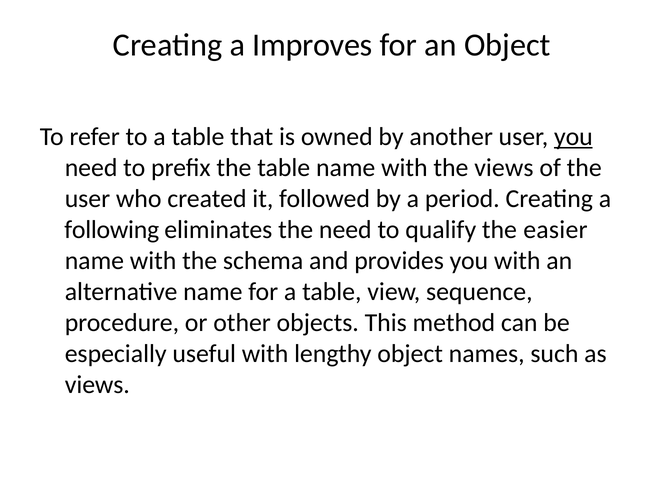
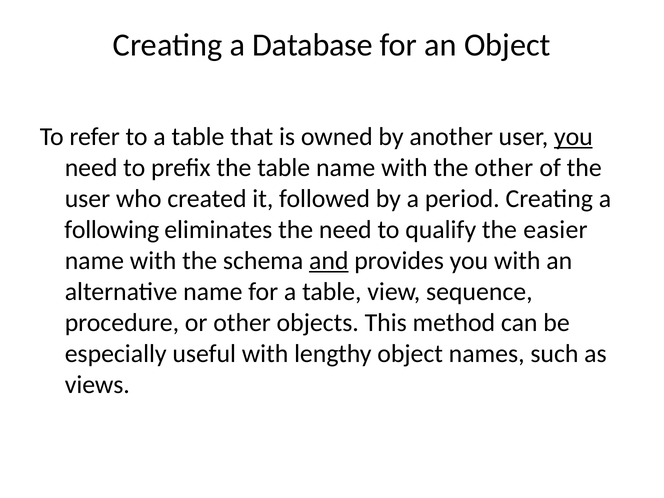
Improves: Improves -> Database (313, 45)
the views: views -> other (504, 168)
and underline: none -> present (329, 261)
